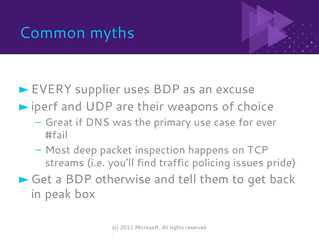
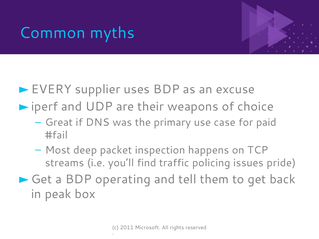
ever: ever -> paid (266, 123)
otherwise: otherwise -> operating (123, 179)
